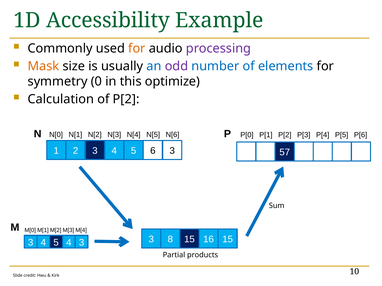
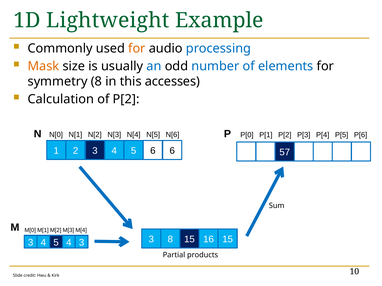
Accessibility: Accessibility -> Lightweight (108, 20)
processing colour: purple -> blue (218, 48)
odd colour: purple -> black (176, 66)
symmetry 0: 0 -> 8 (96, 82)
optimize: optimize -> accesses (172, 82)
6 3: 3 -> 6 (172, 151)
